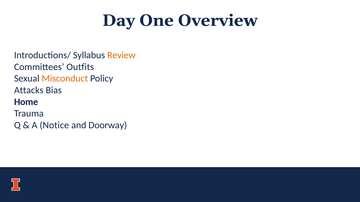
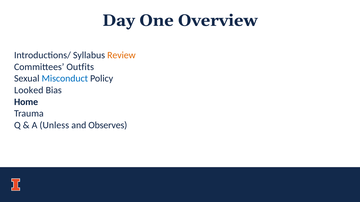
Misconduct colour: orange -> blue (65, 79)
Attacks: Attacks -> Looked (29, 90)
Notice: Notice -> Unless (54, 125)
Doorway: Doorway -> Observes (108, 125)
